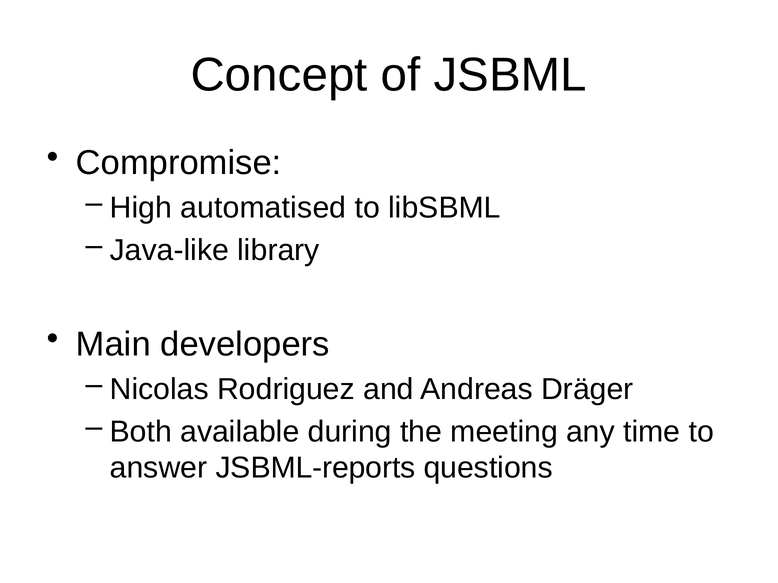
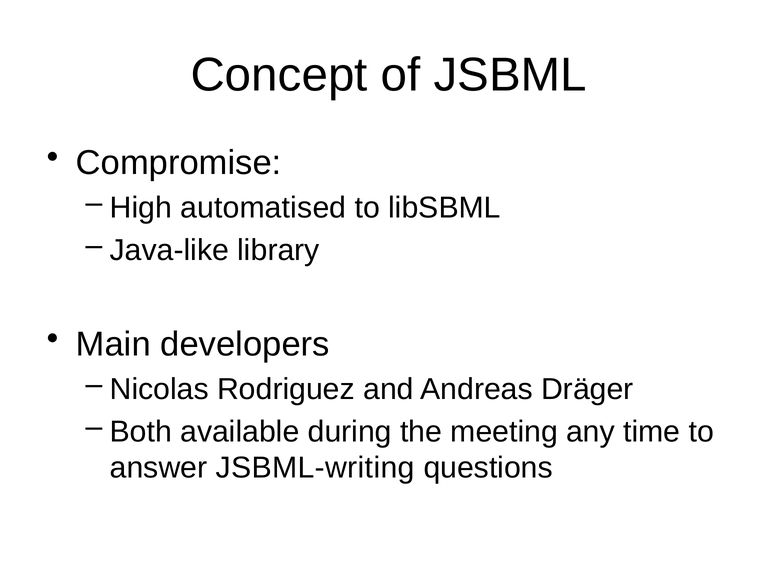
JSBML-reports: JSBML-reports -> JSBML-writing (315, 468)
